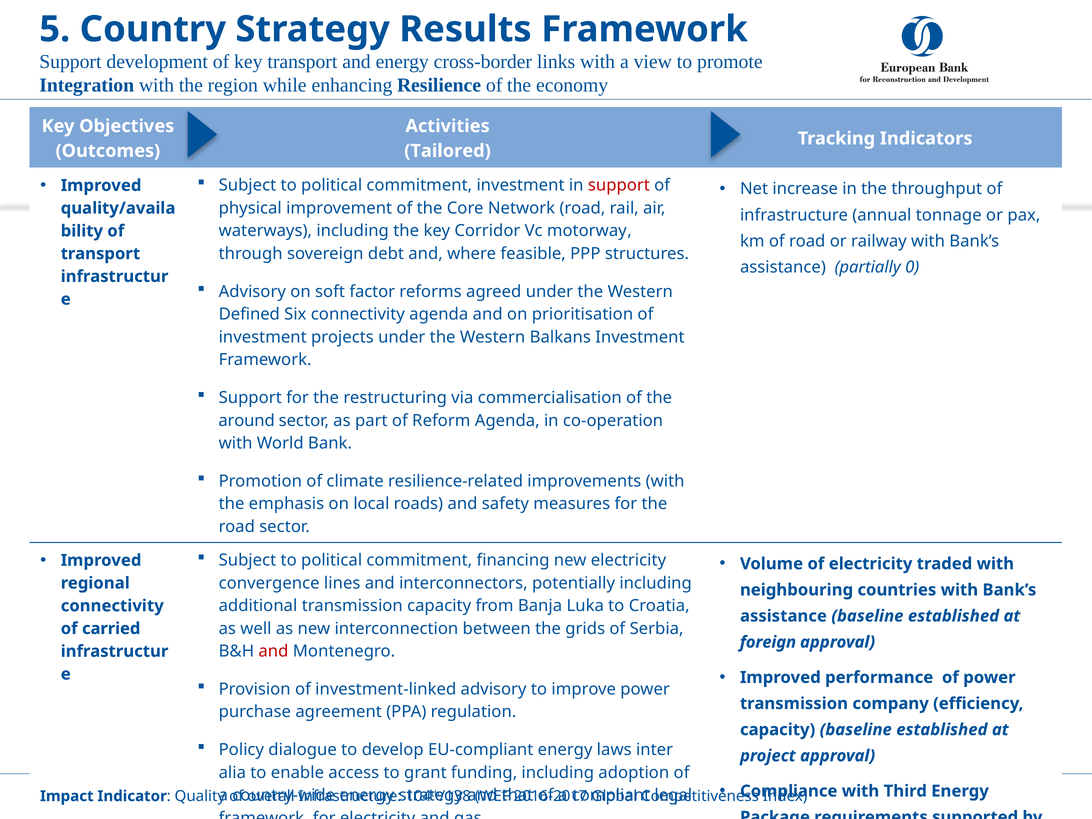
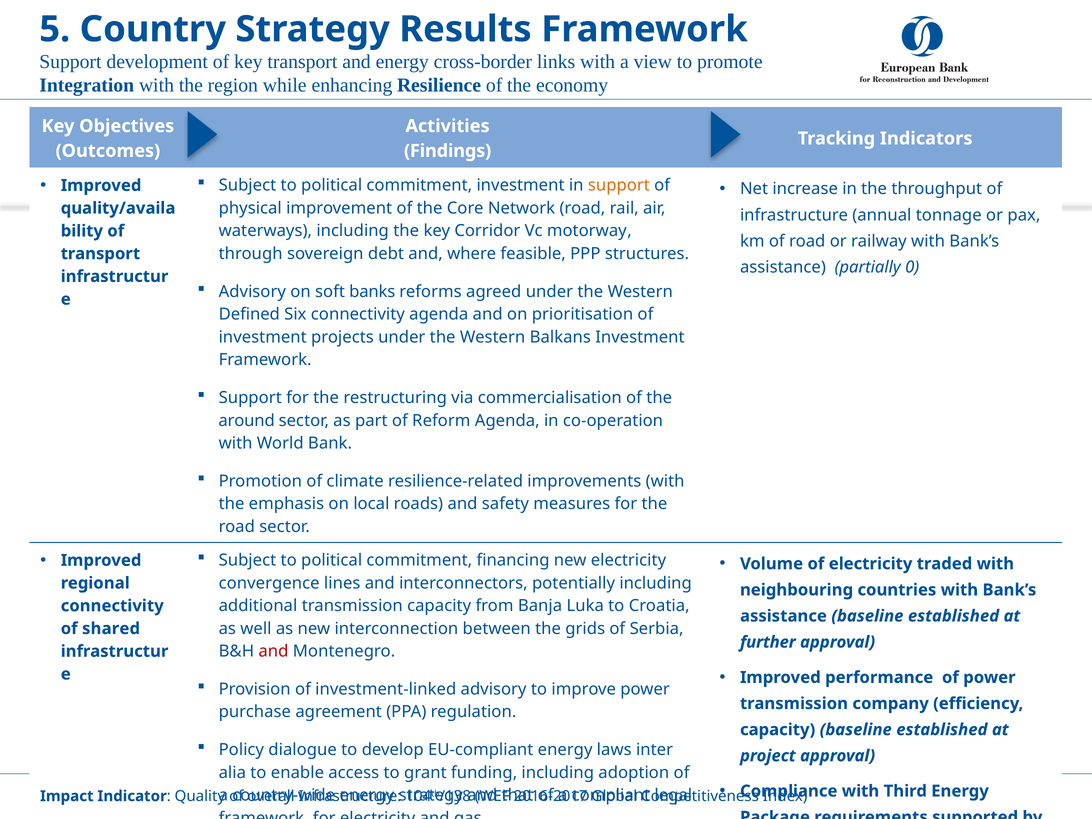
Tailored: Tailored -> Findings (448, 151)
support colour: red -> orange (619, 185)
factor: factor -> banks (372, 292)
carried: carried -> shared (111, 629)
foreign: foreign -> further (768, 642)
